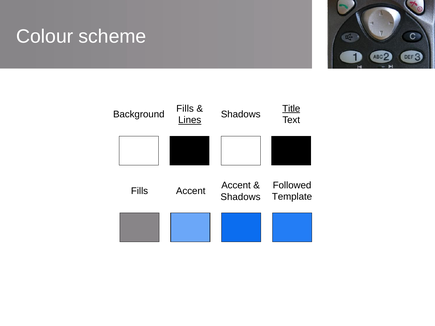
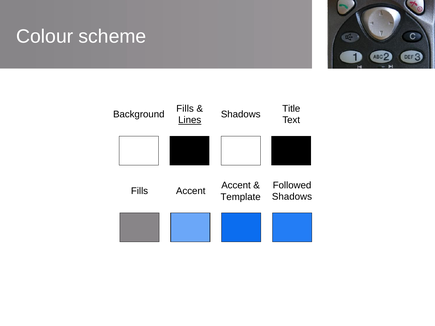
Title underline: present -> none (291, 109)
Template: Template -> Shadows (292, 197)
Shadows: Shadows -> Template (241, 197)
